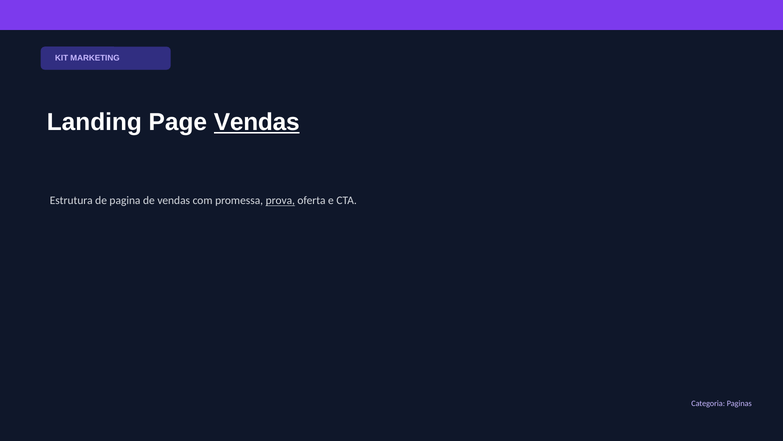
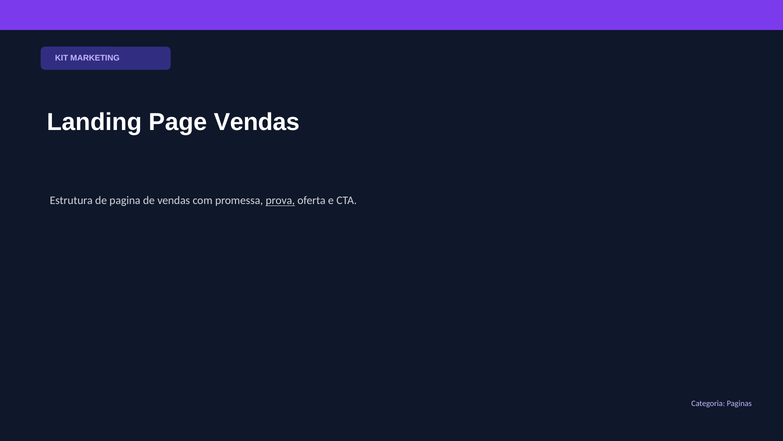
Vendas underline: present -> none (257, 122)
